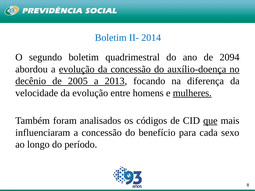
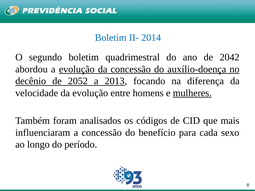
2094: 2094 -> 2042 (230, 57)
2005: 2005 -> 2052 (78, 81)
que underline: present -> none (210, 121)
